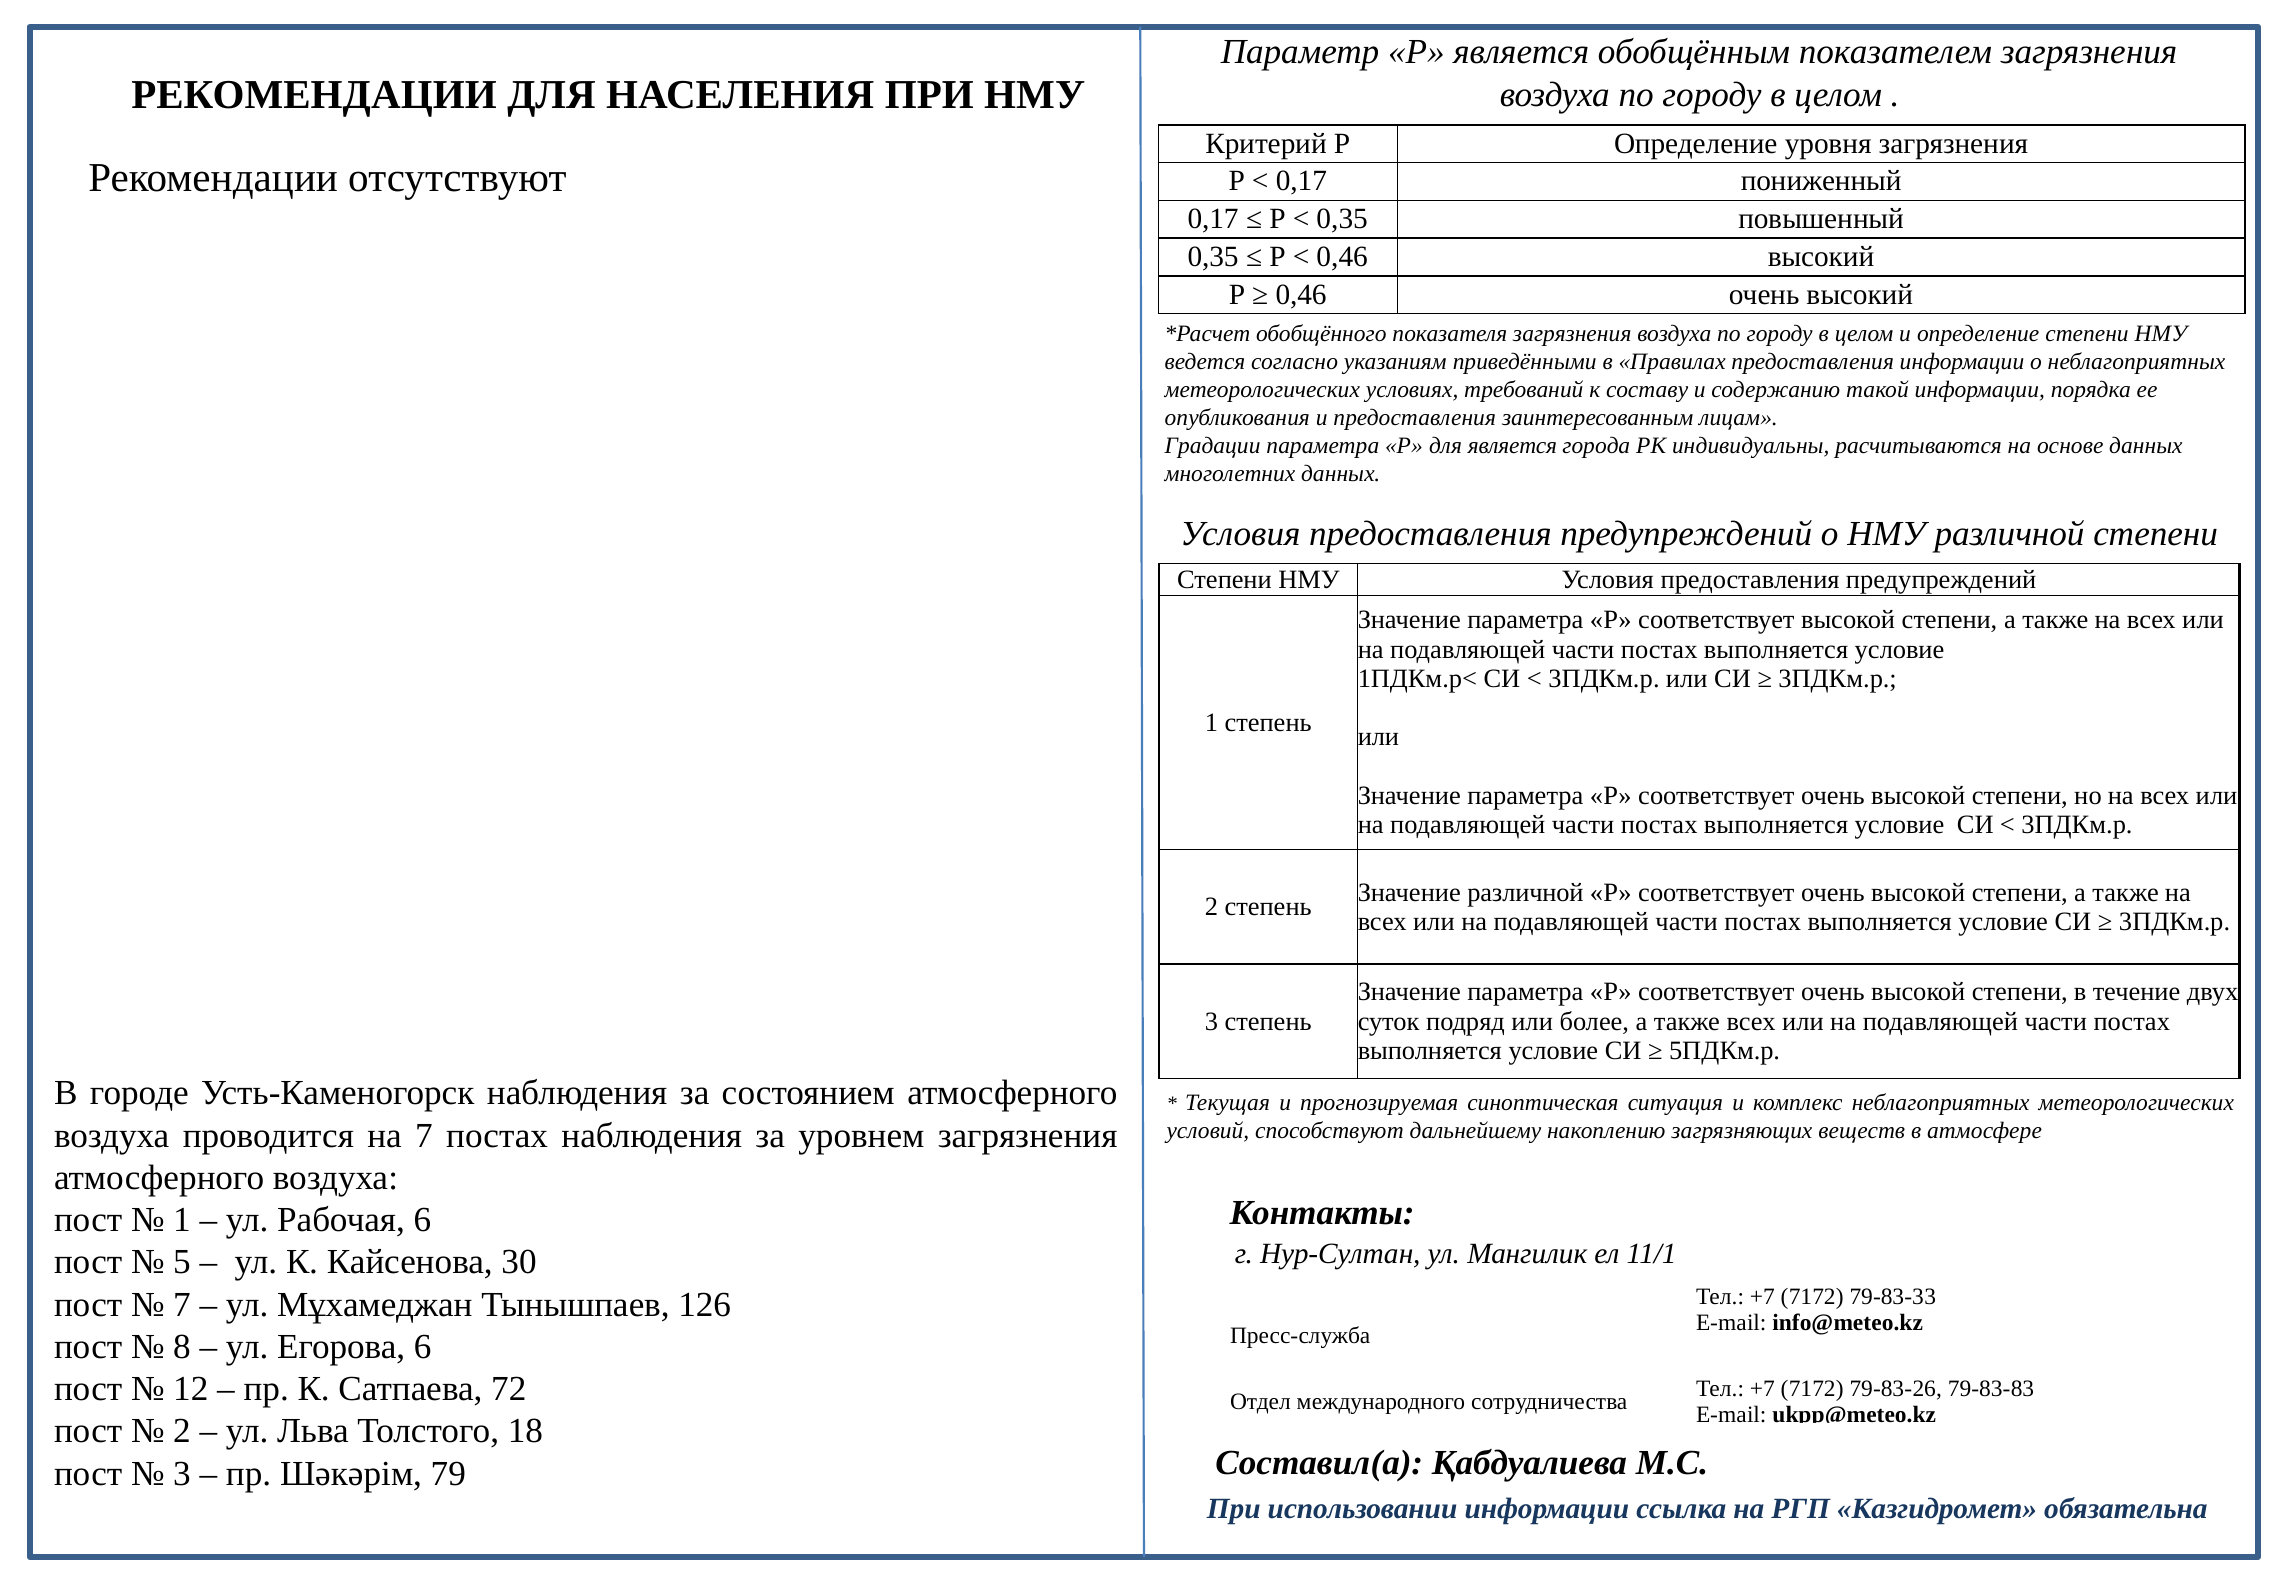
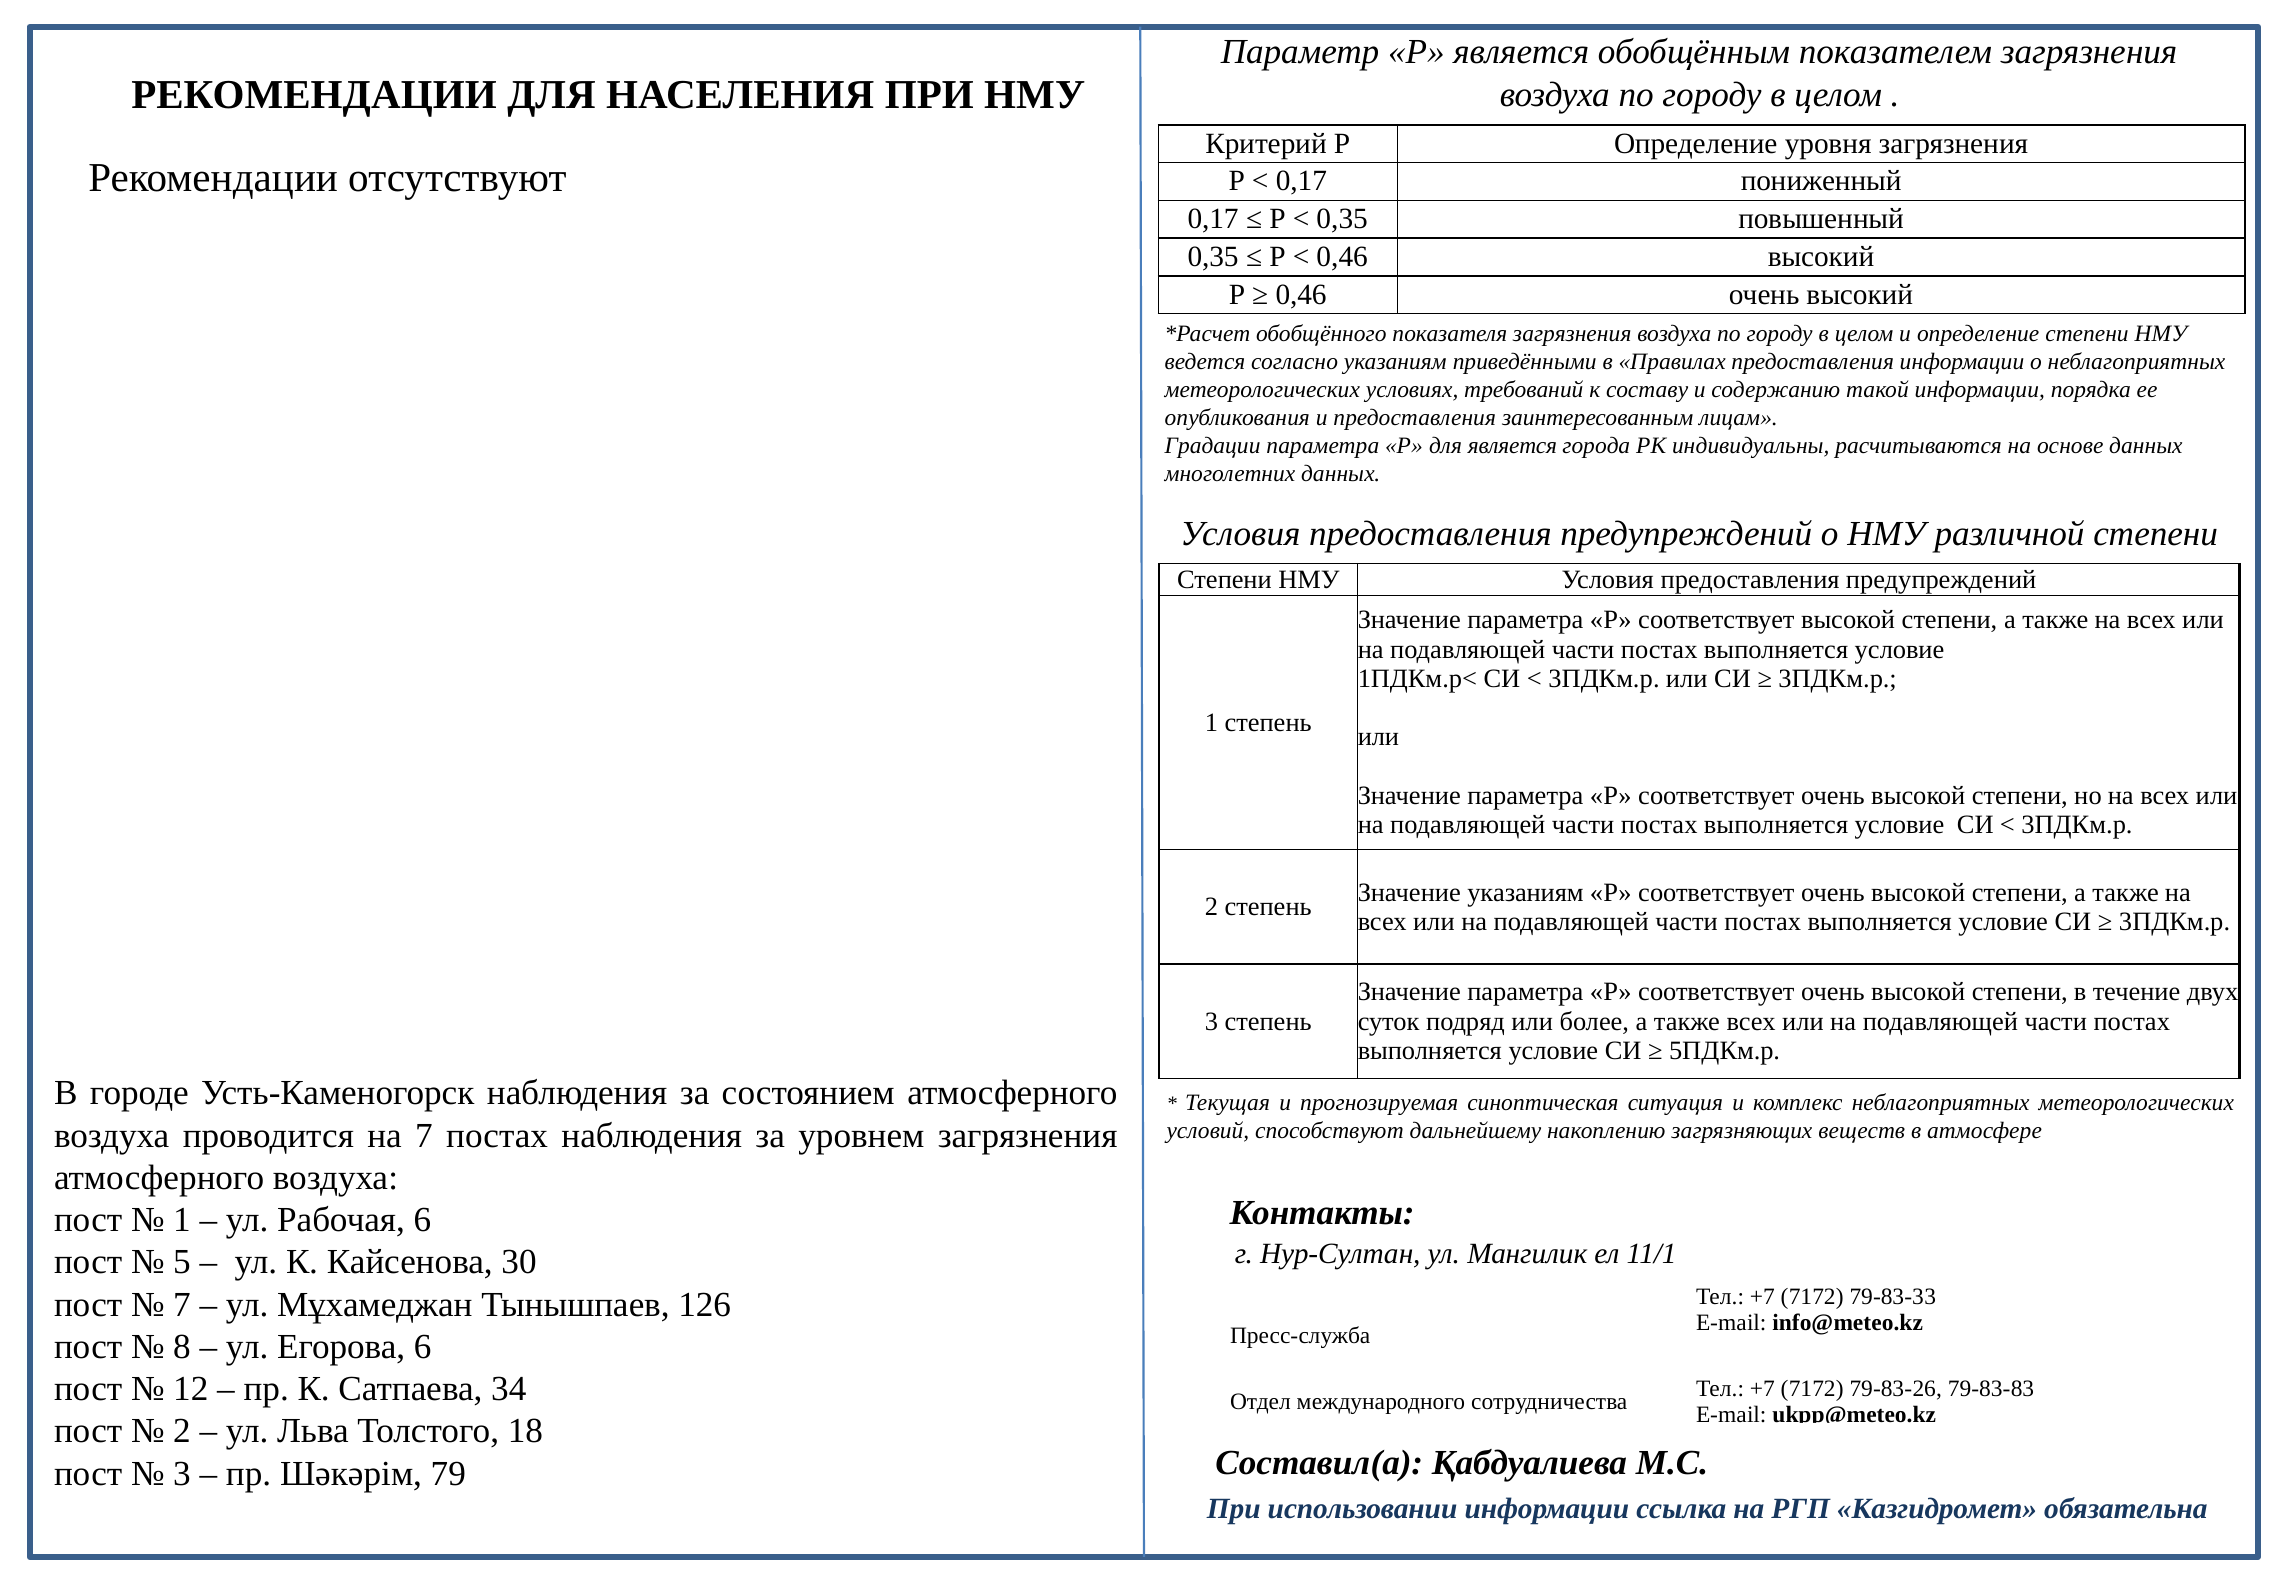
Значение различной: различной -> указаниям (1525, 892)
72: 72 -> 34 (509, 1389)
